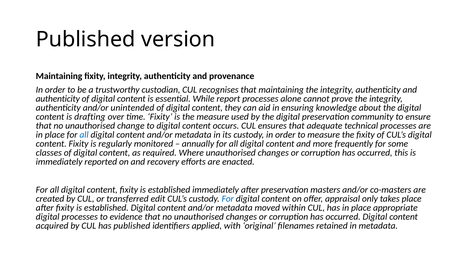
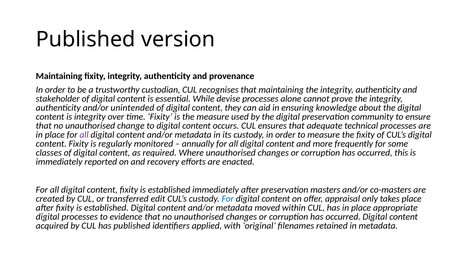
authenticity: authenticity -> stakeholder (58, 99)
report: report -> devise (228, 99)
is drafting: drafting -> integrity (90, 117)
all colour: blue -> purple (84, 135)
